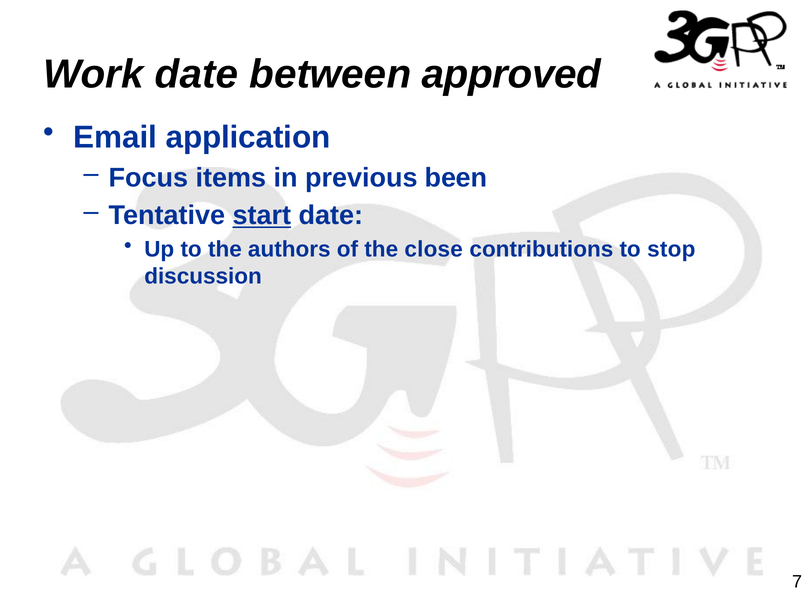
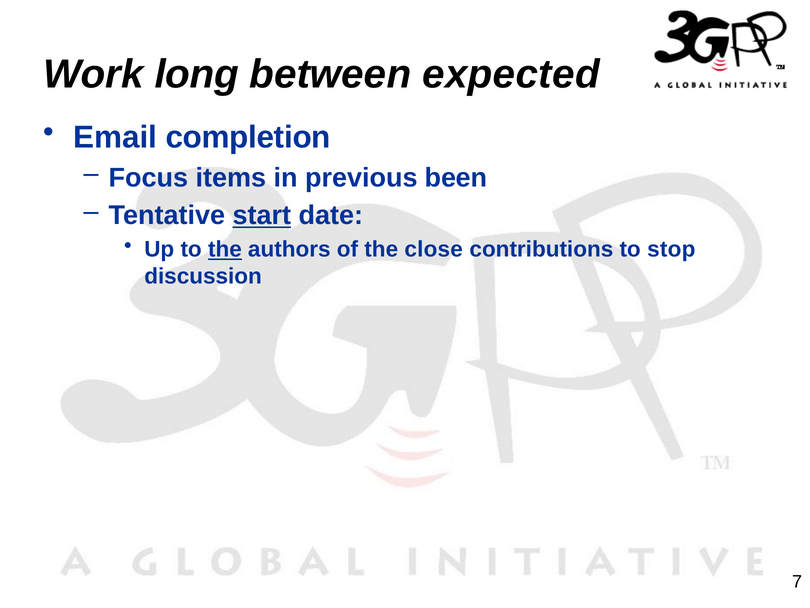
Work date: date -> long (197, 74)
approved: approved -> expected (511, 74)
application: application -> completion (248, 137)
the underline: none -> present (225, 249)
